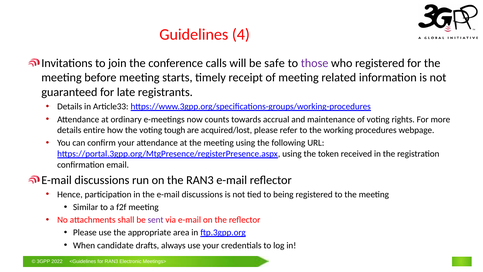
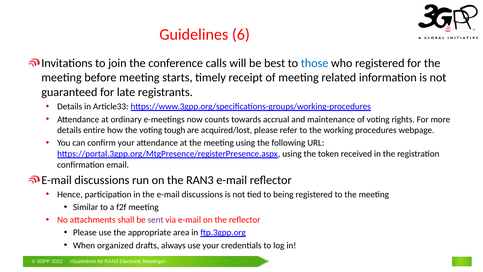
4: 4 -> 6 (241, 35)
safe: safe -> best (275, 63)
those colour: purple -> blue (315, 63)
candidate: candidate -> organized (115, 245)
